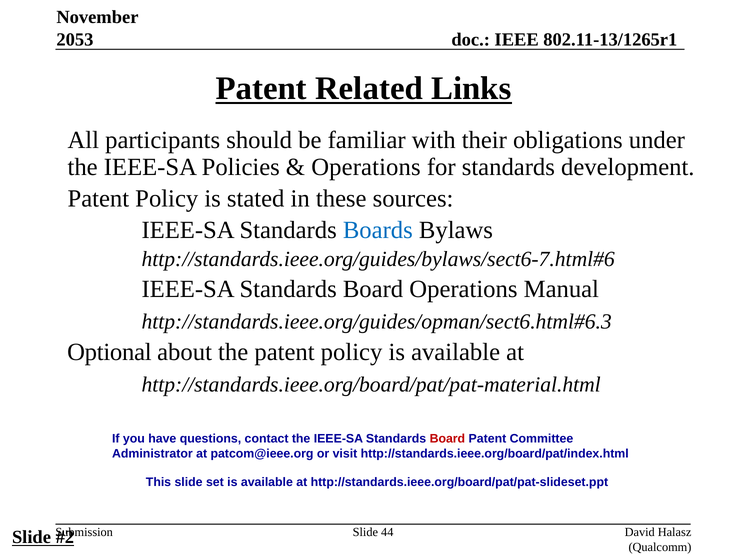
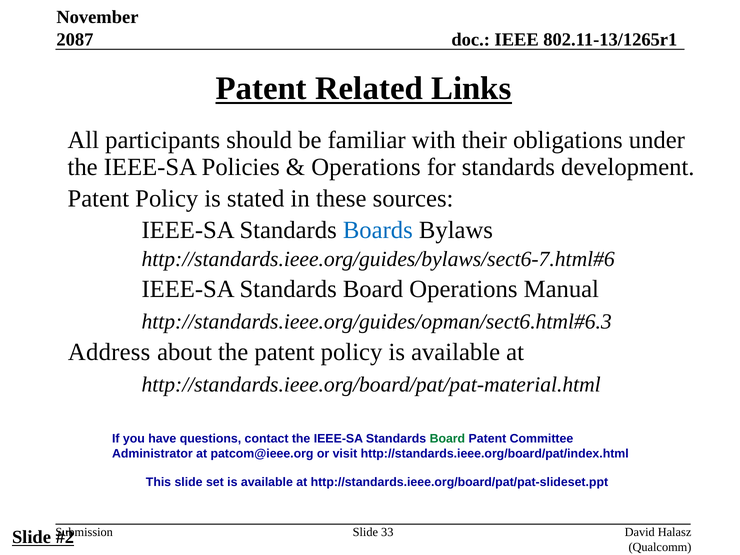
2053: 2053 -> 2087 (75, 39)
Optional: Optional -> Address (109, 352)
Board colour: red -> green (447, 439)
44: 44 -> 33 (387, 532)
